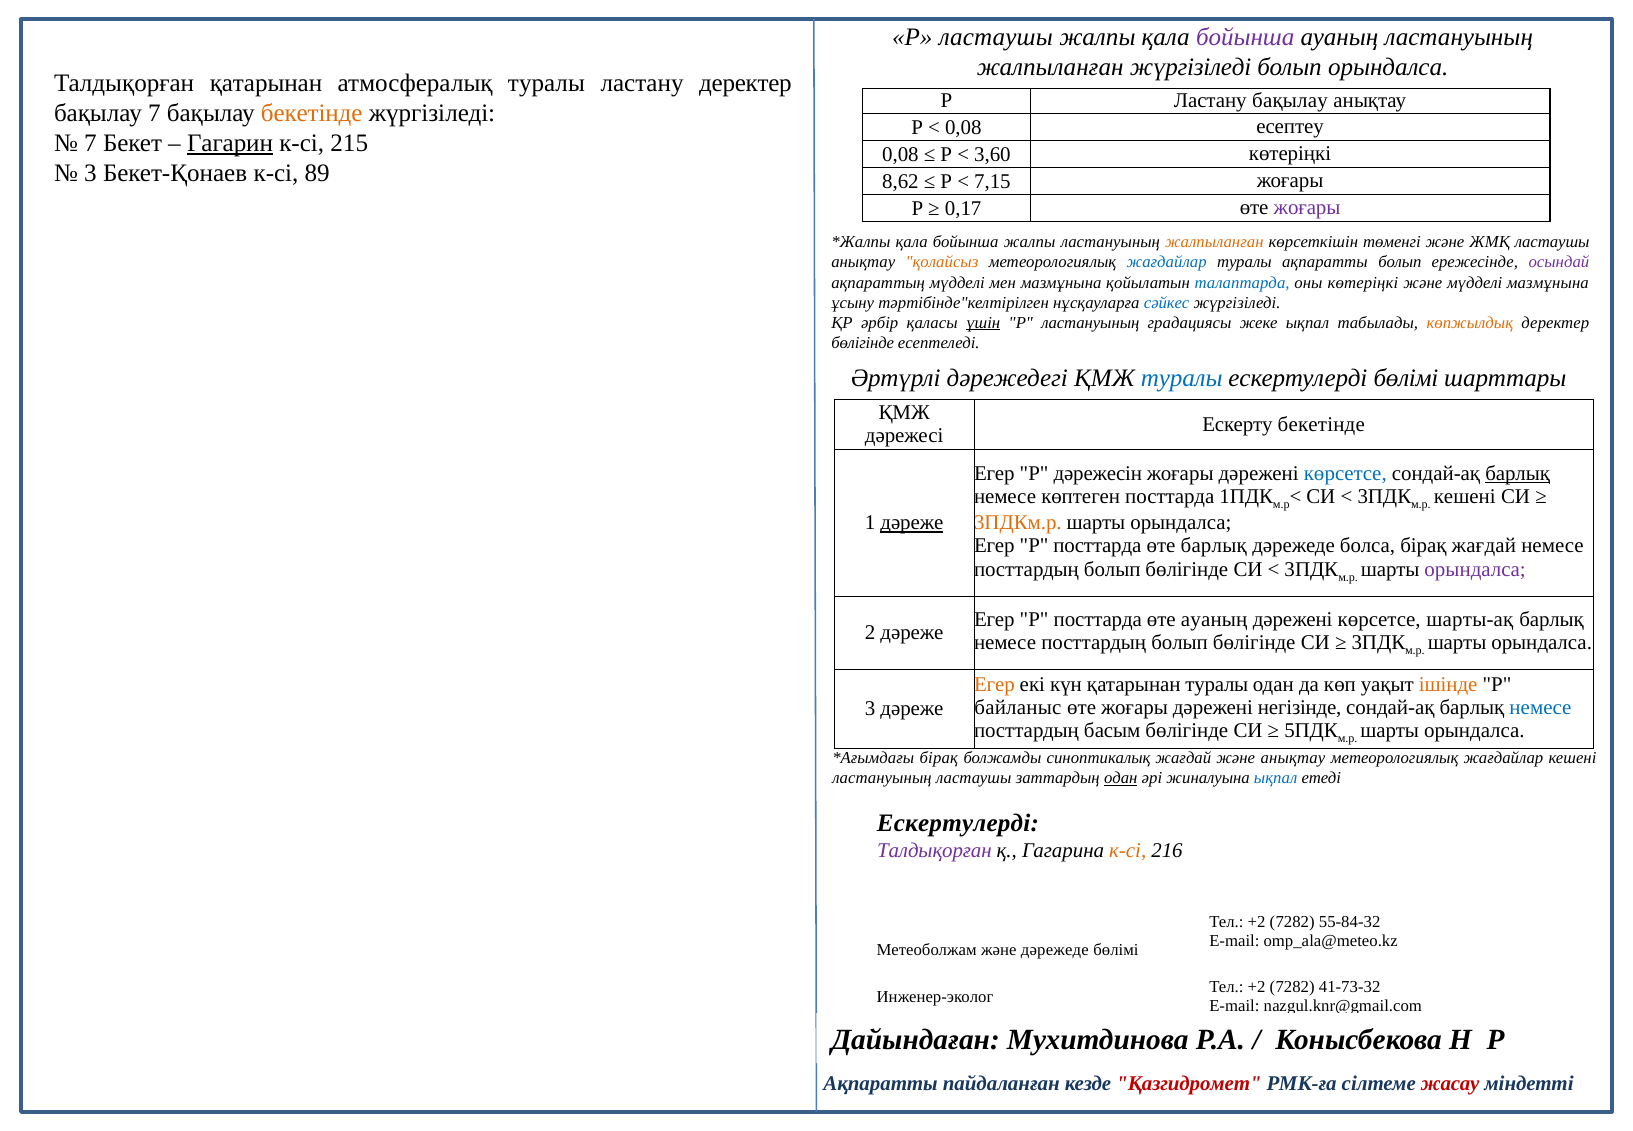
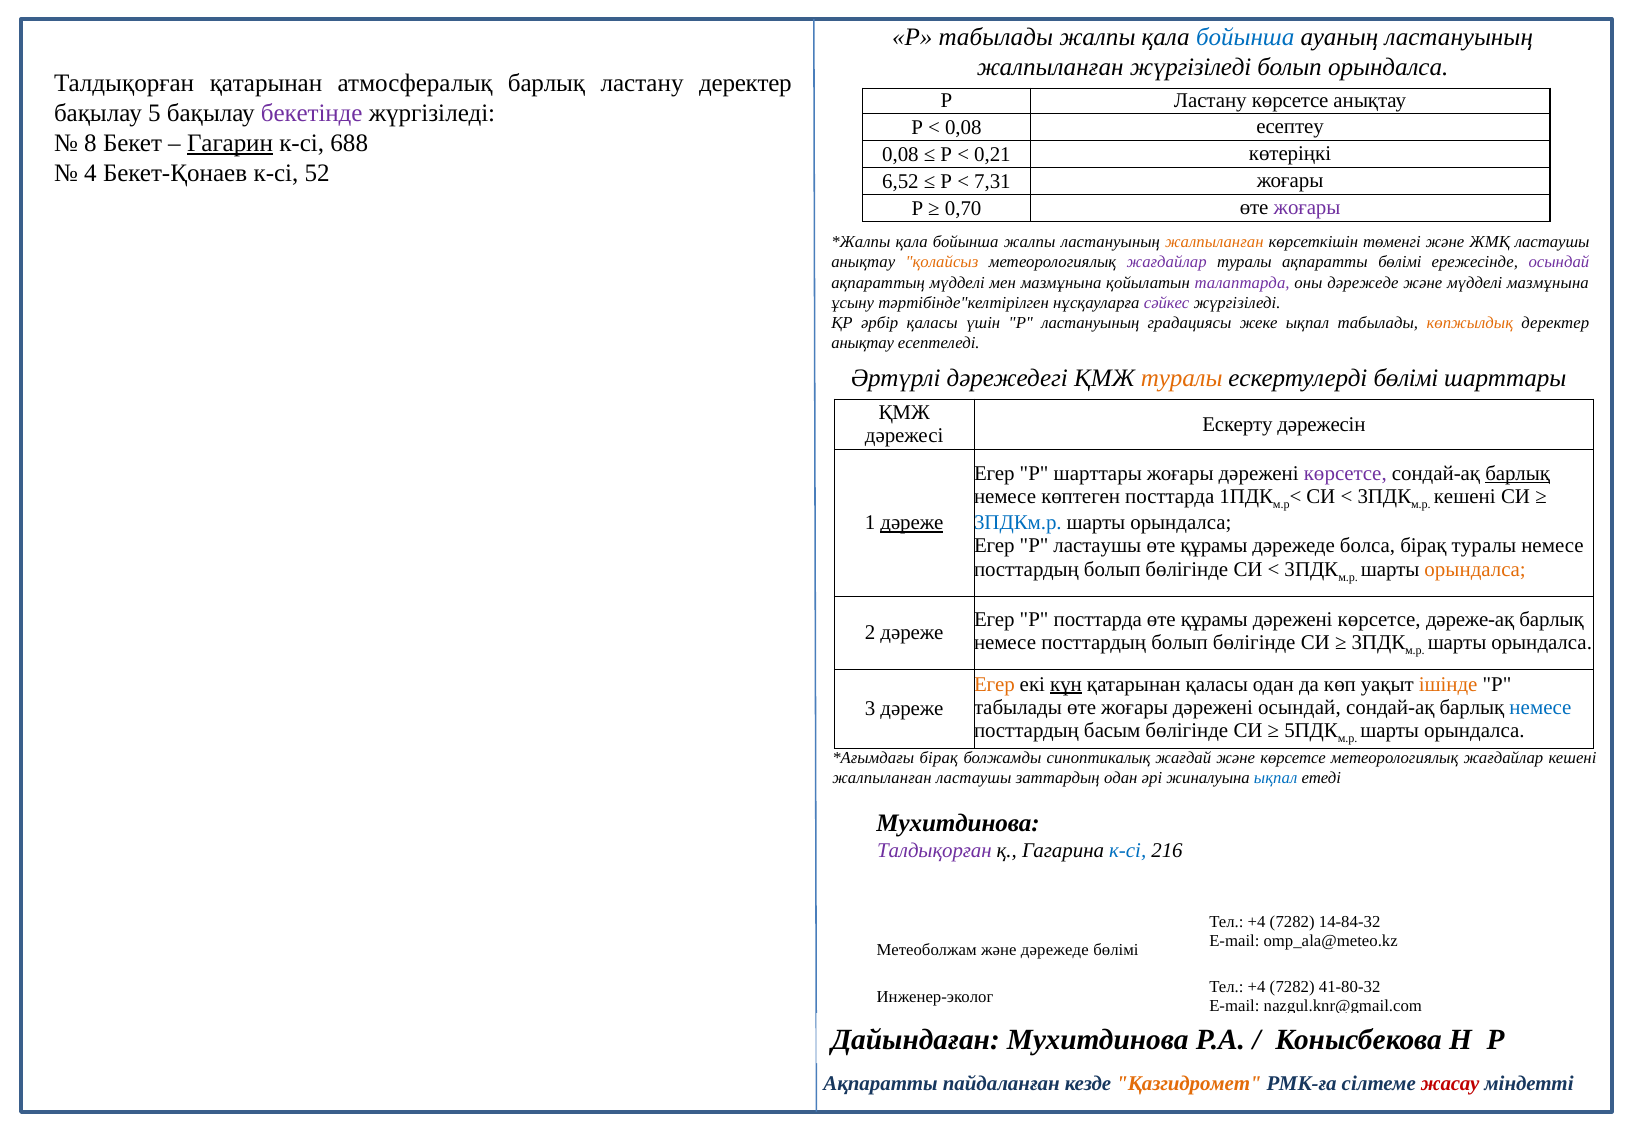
ластаушы: ластаушы -> табылады (996, 37)
бойынша colour: purple -> blue (1245, 37)
атмосфералық туралы: туралы -> барлық (547, 83)
Ластану бақылау: бақылау -> көрсетсе (1290, 101)
бақылау 7: 7 -> 5 (154, 113)
бекетінде colour: orange -> purple (312, 113)
7: 7 -> 8 (90, 143)
215: 215 -> 688 (349, 143)
3,60: 3,60 -> 0,21 (992, 155)
3: 3 -> 4 (90, 173)
89: 89 -> 52 (317, 173)
8,62: 8,62 -> 6,52 (900, 182)
7,15: 7,15 -> 7,31 (992, 182)
0,17: 0,17 -> 0,70 (963, 209)
жағдайлар colour: blue -> purple (1167, 262)
ақпаратты болып: болып -> бөлімі (1400, 262)
талаптарда colour: blue -> purple (1242, 282)
оны көтеріңкі: көтеріңкі -> дәрежеде (1363, 282)
сәйкес colour: blue -> purple (1167, 302)
үшін underline: present -> none (983, 323)
бөлігінде: бөлігінде -> анықтау (863, 343)
туралы colour: blue -> orange (1182, 378)
Ескерту бекетінде: бекетінде -> дәрежесін (1322, 424)
Р дәрежесін: дәрежесін -> шарттары (1098, 473)
көрсетсе colour: blue -> purple (1345, 473)
3ПДКм.р colour: orange -> blue (1018, 523)
P посттарда: посттарда -> ластаушы (1097, 546)
барлық: барлық -> құрамы (1214, 546)
бірақ жағдай: жағдай -> туралы (1484, 546)
орындалса colour: purple -> orange (1475, 569)
ауаның: ауаның -> құрамы (1214, 619)
шарты-ақ: шарты-ақ -> дәреже-ақ (1470, 619)
күн underline: none -> present (1066, 684)
қатарынан туралы: туралы -> қаласы (1217, 684)
байланыс: байланыс -> табылады (1018, 707)
дәрежені негізінде: негізінде -> осындай (1299, 707)
және анықтау: анықтау -> көрсетсе (1293, 758)
ластануының: ластануының -> жалпыланған (882, 778)
одан underline: present -> none (1121, 778)
Ескертулерді: Ескертулерді -> Мухитдинова (958, 823)
к-сі colour: orange -> blue (1128, 850)
+2: +2 -> +4 (1257, 922)
55-84-32: 55-84-32 -> 14-84-32 (1350, 922)
+2: +2 -> +4 (1257, 987)
41-73-32: 41-73-32 -> 41-80-32 (1350, 987)
Қазгидромет colour: red -> orange (1189, 1083)
